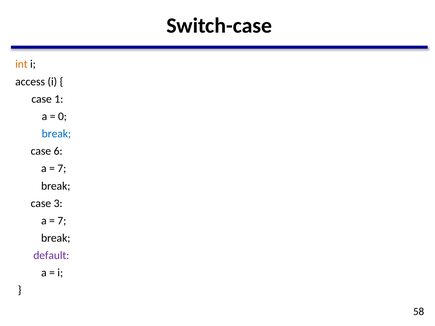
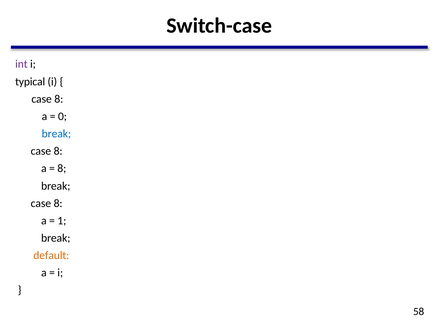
int colour: orange -> purple (21, 64)
access: access -> typical (30, 82)
1: 1 -> 8 (59, 99)
6: 6 -> 8 (58, 151)
7: 7 -> 8 (62, 169)
3: 3 -> 8 (58, 203)
7: 7 -> 1 (62, 221)
default colour: purple -> orange (51, 256)
